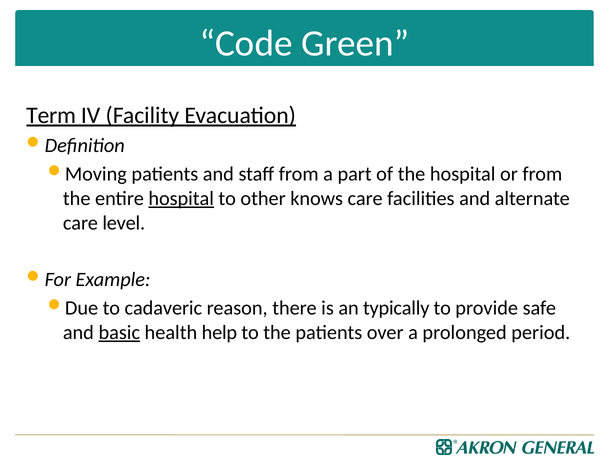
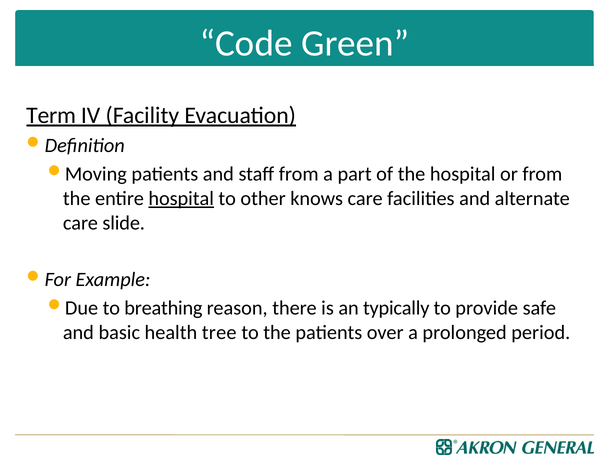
level: level -> slide (124, 223)
cadaveric: cadaveric -> breathing (163, 308)
basic underline: present -> none (119, 332)
help: help -> tree (219, 332)
